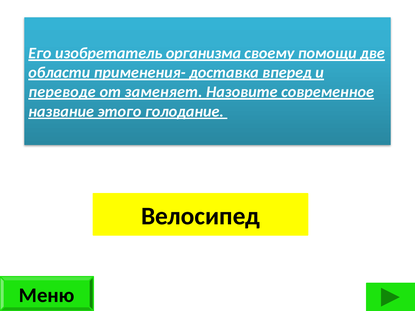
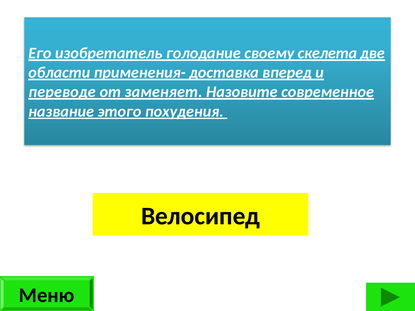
организма: организма -> голодание (203, 53)
помощи: помощи -> скелета (327, 53)
голодание: голодание -> похудения (184, 111)
